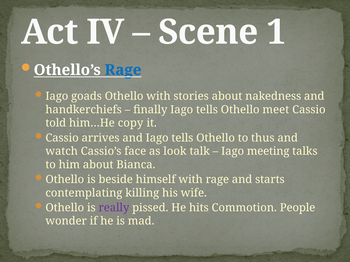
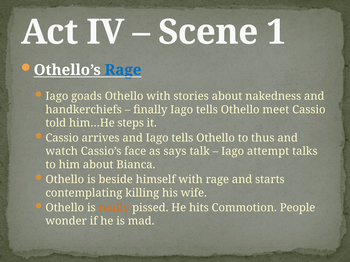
copy: copy -> steps (131, 123)
look: look -> says (175, 152)
meeting: meeting -> attempt (268, 152)
really colour: purple -> orange (114, 208)
